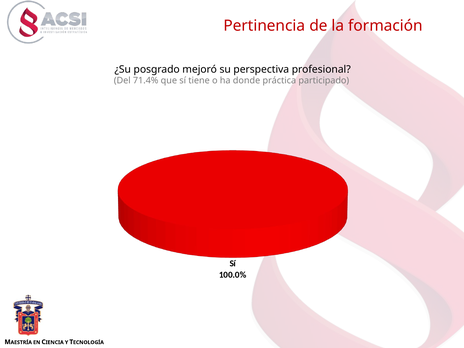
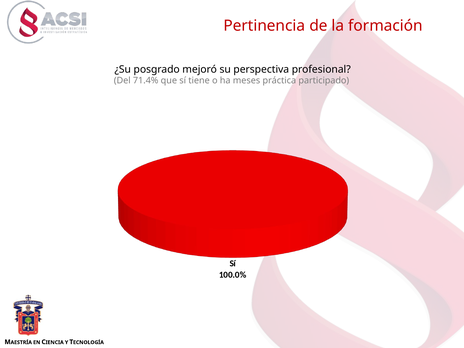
donde: donde -> meses (247, 80)
